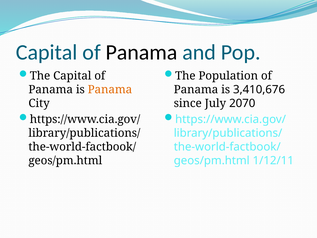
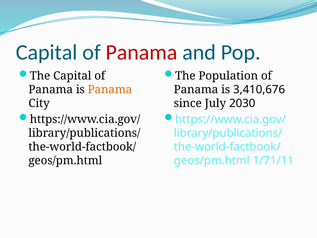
Panama colour: black -> red (142, 52)
2070: 2070 -> 2030 (242, 103)
1/12/11: 1/12/11 -> 1/71/11 (273, 160)
